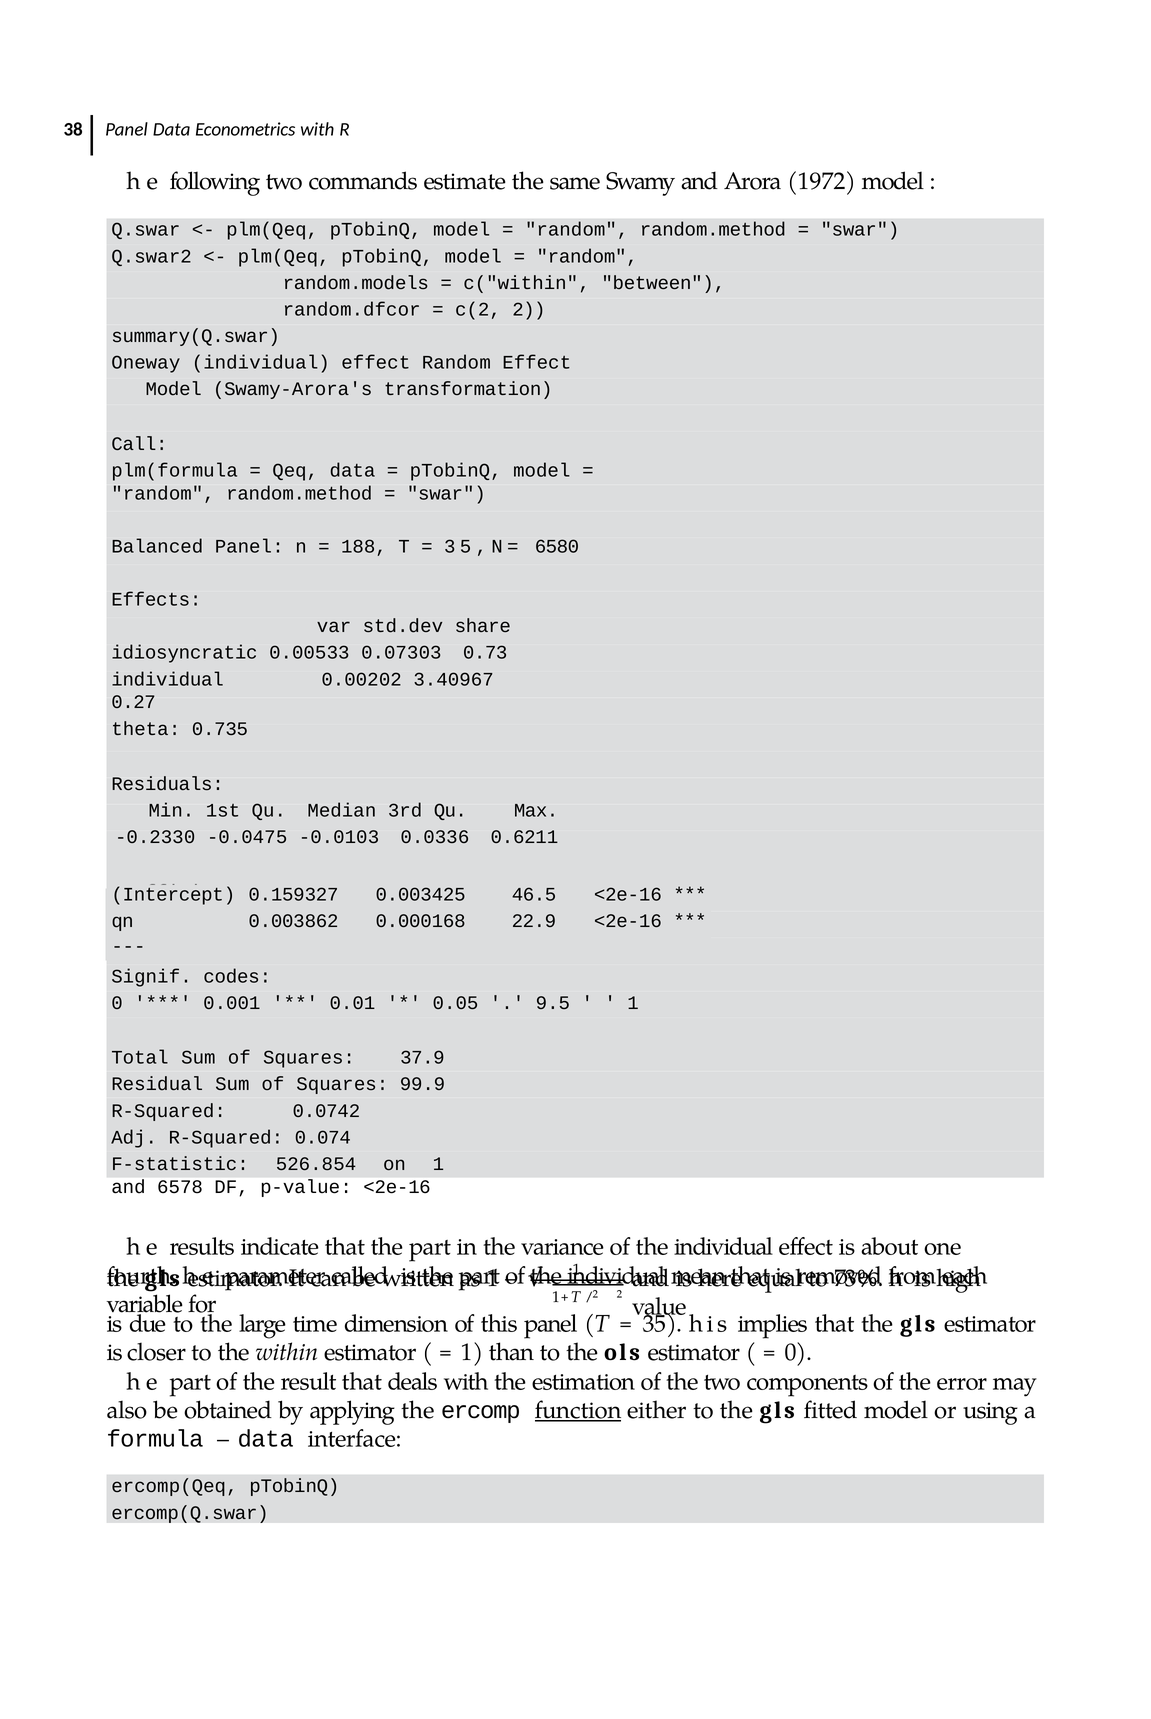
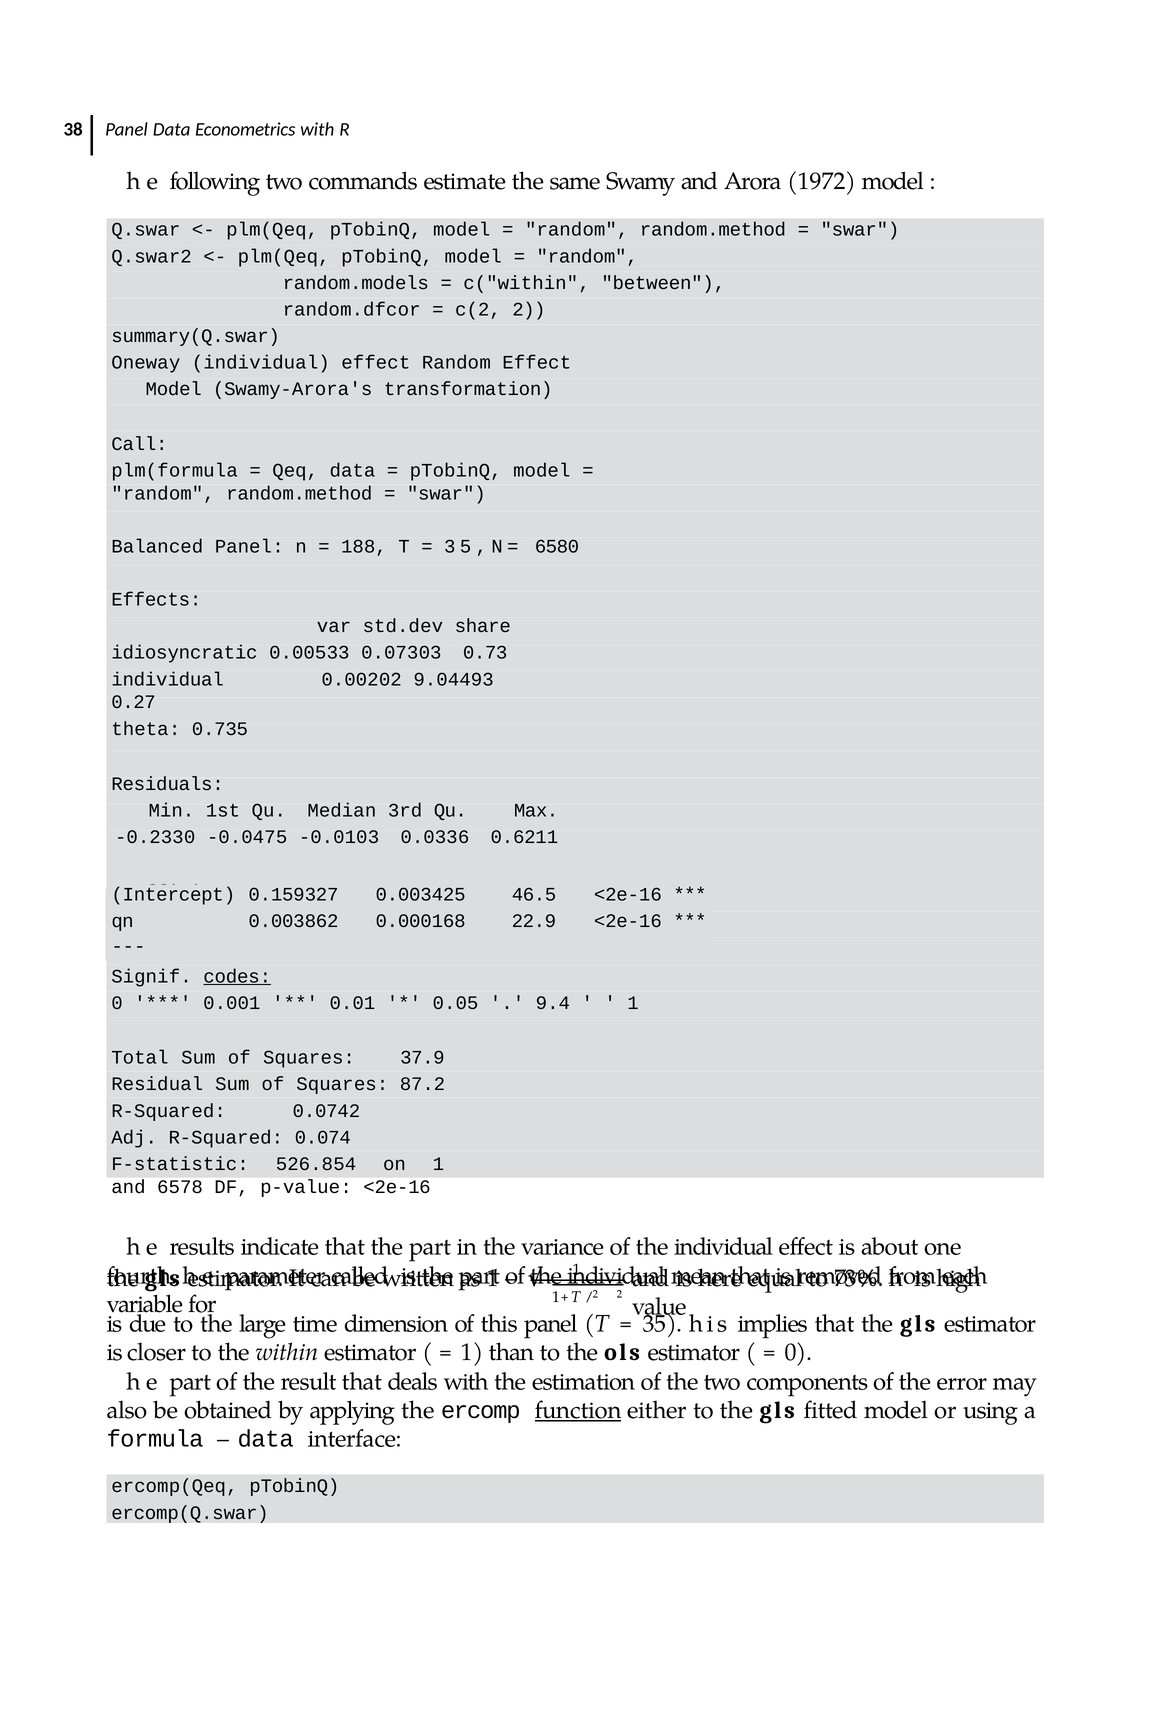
3.40967: 3.40967 -> 9.04493 (454, 679)
codes underline: none -> present (237, 977)
9.5: 9.5 -> 9.4 (553, 1003)
99.9: 99.9 -> 87.2 (422, 1084)
